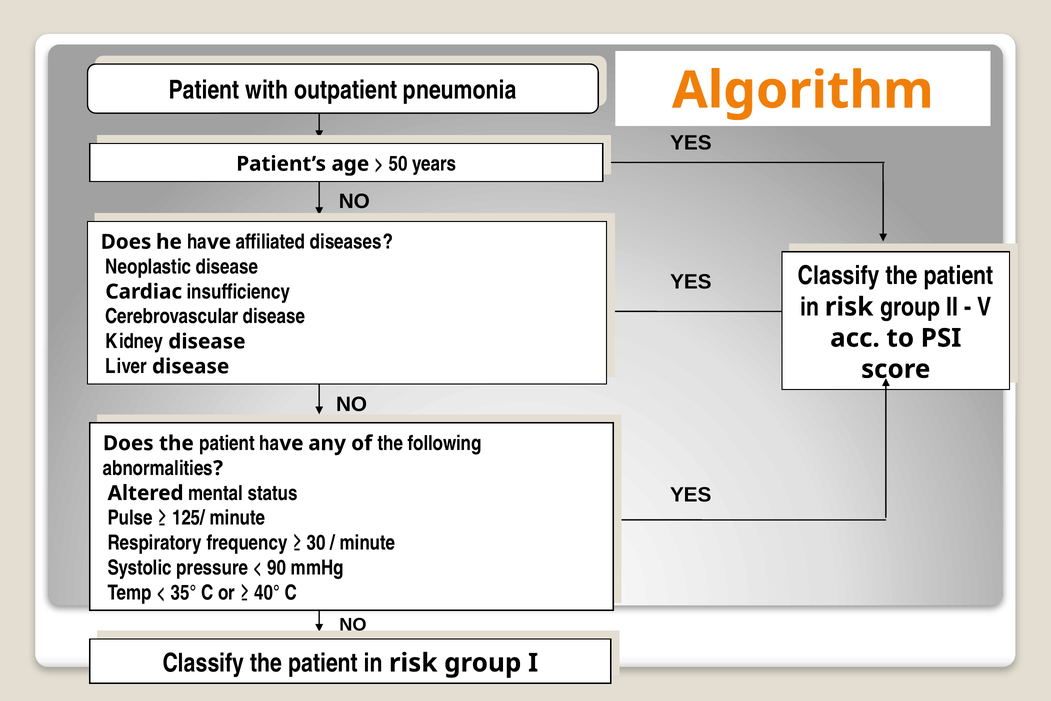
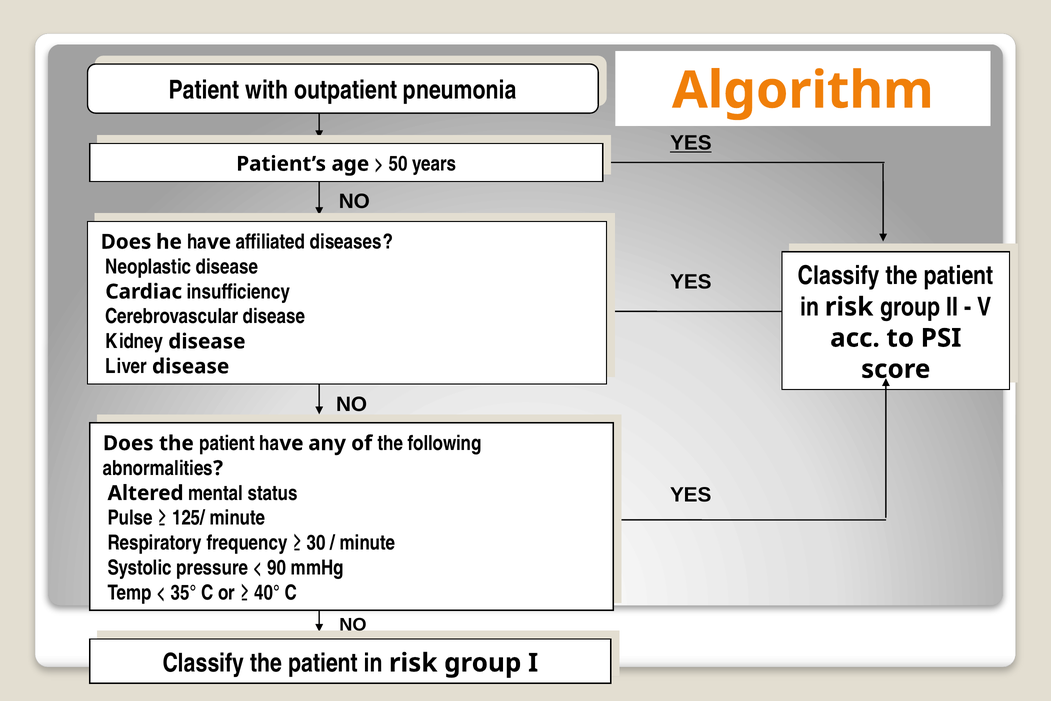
YES underline: none -> present (691, 143)
